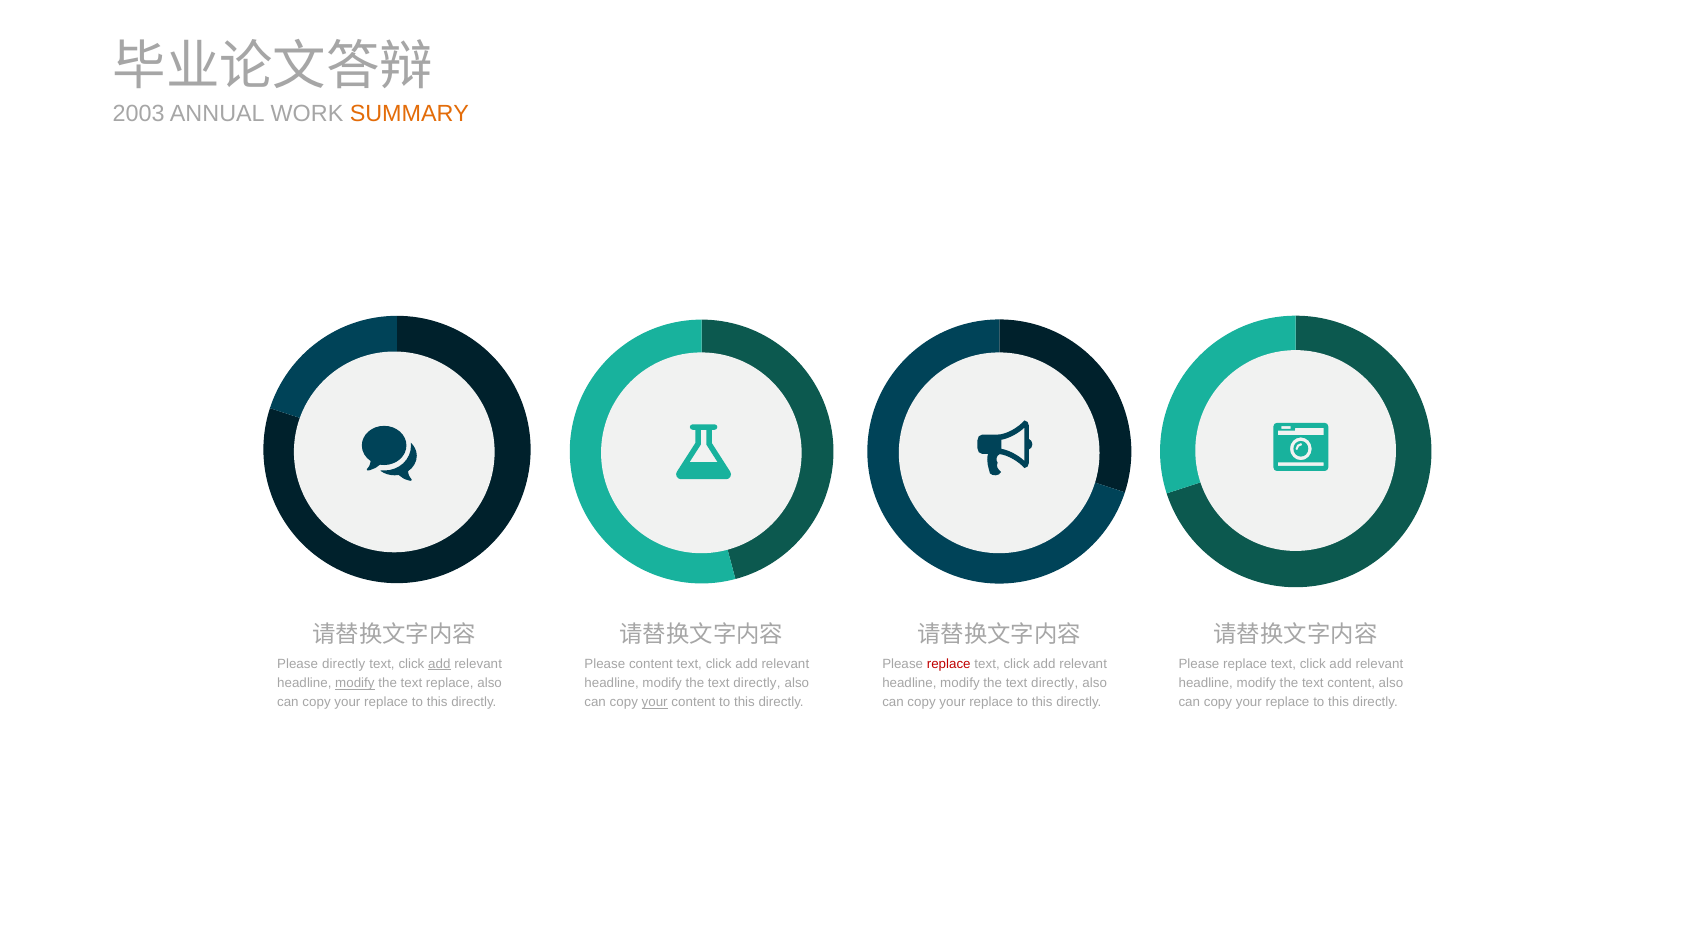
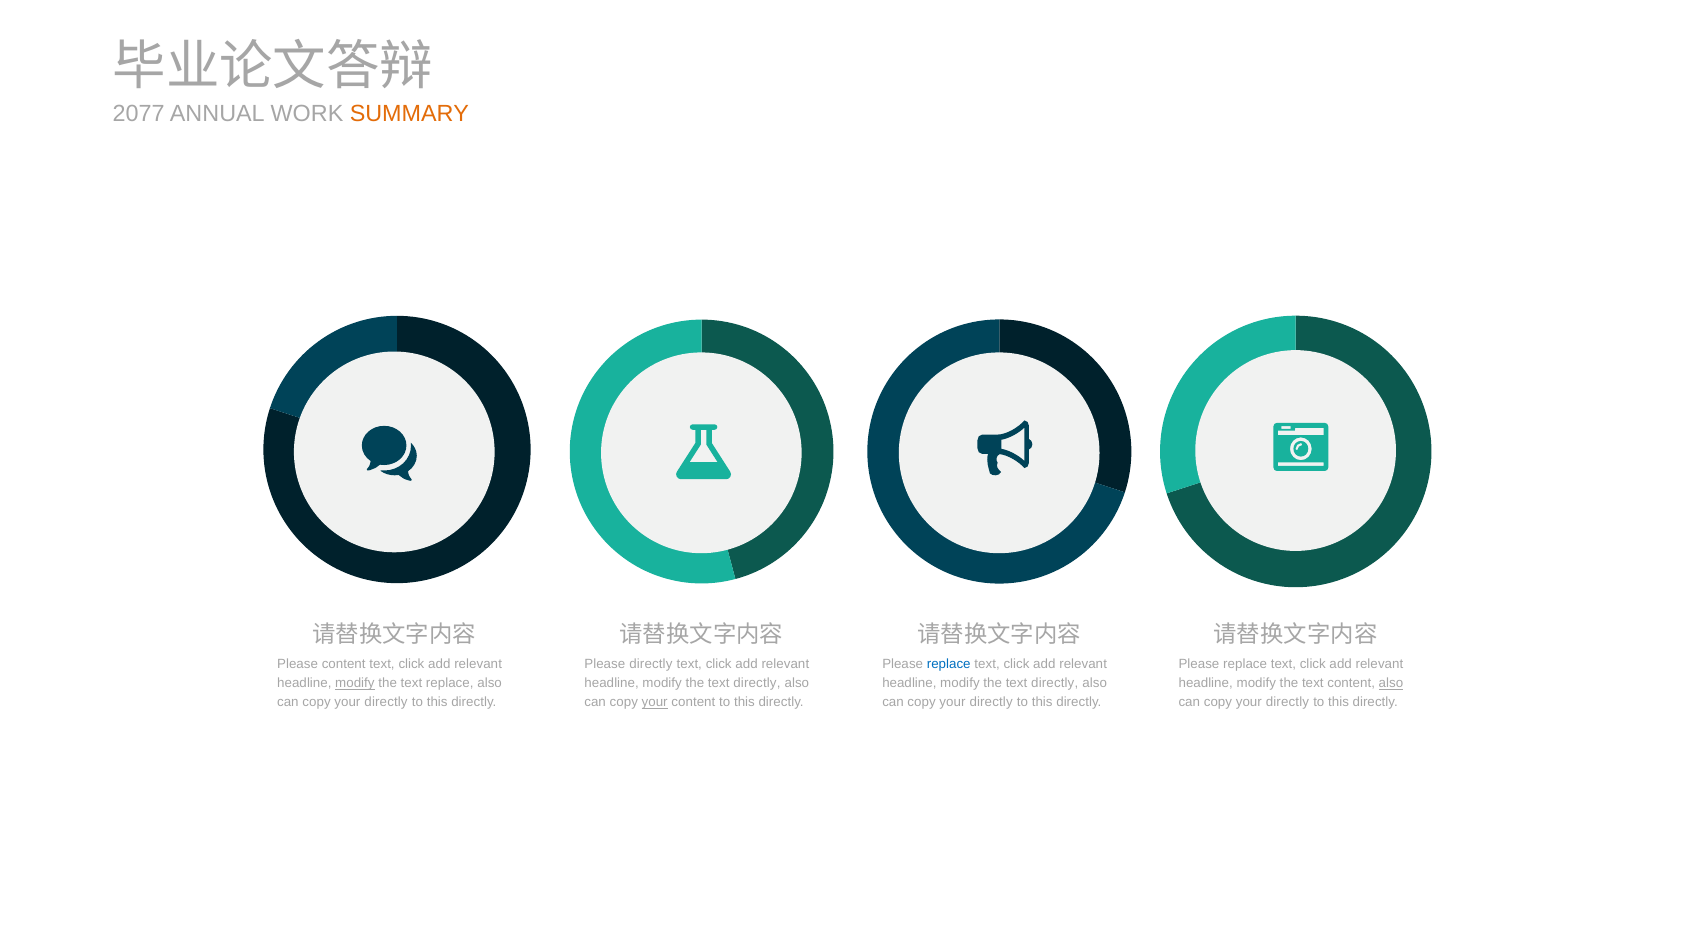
2003: 2003 -> 2077 (139, 113)
Please directly: directly -> content (344, 664)
add underline: present -> none (439, 664)
Please content: content -> directly (651, 664)
replace colour: red -> blue (949, 664)
also underline: none -> present (1391, 683)
replace: replace -> directly (386, 702)
replace: replace -> directly (991, 702)
replace: replace -> directly (1287, 702)
